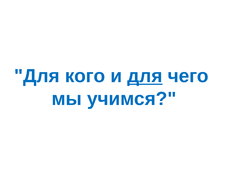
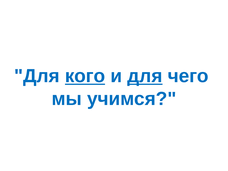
кого underline: none -> present (85, 76)
